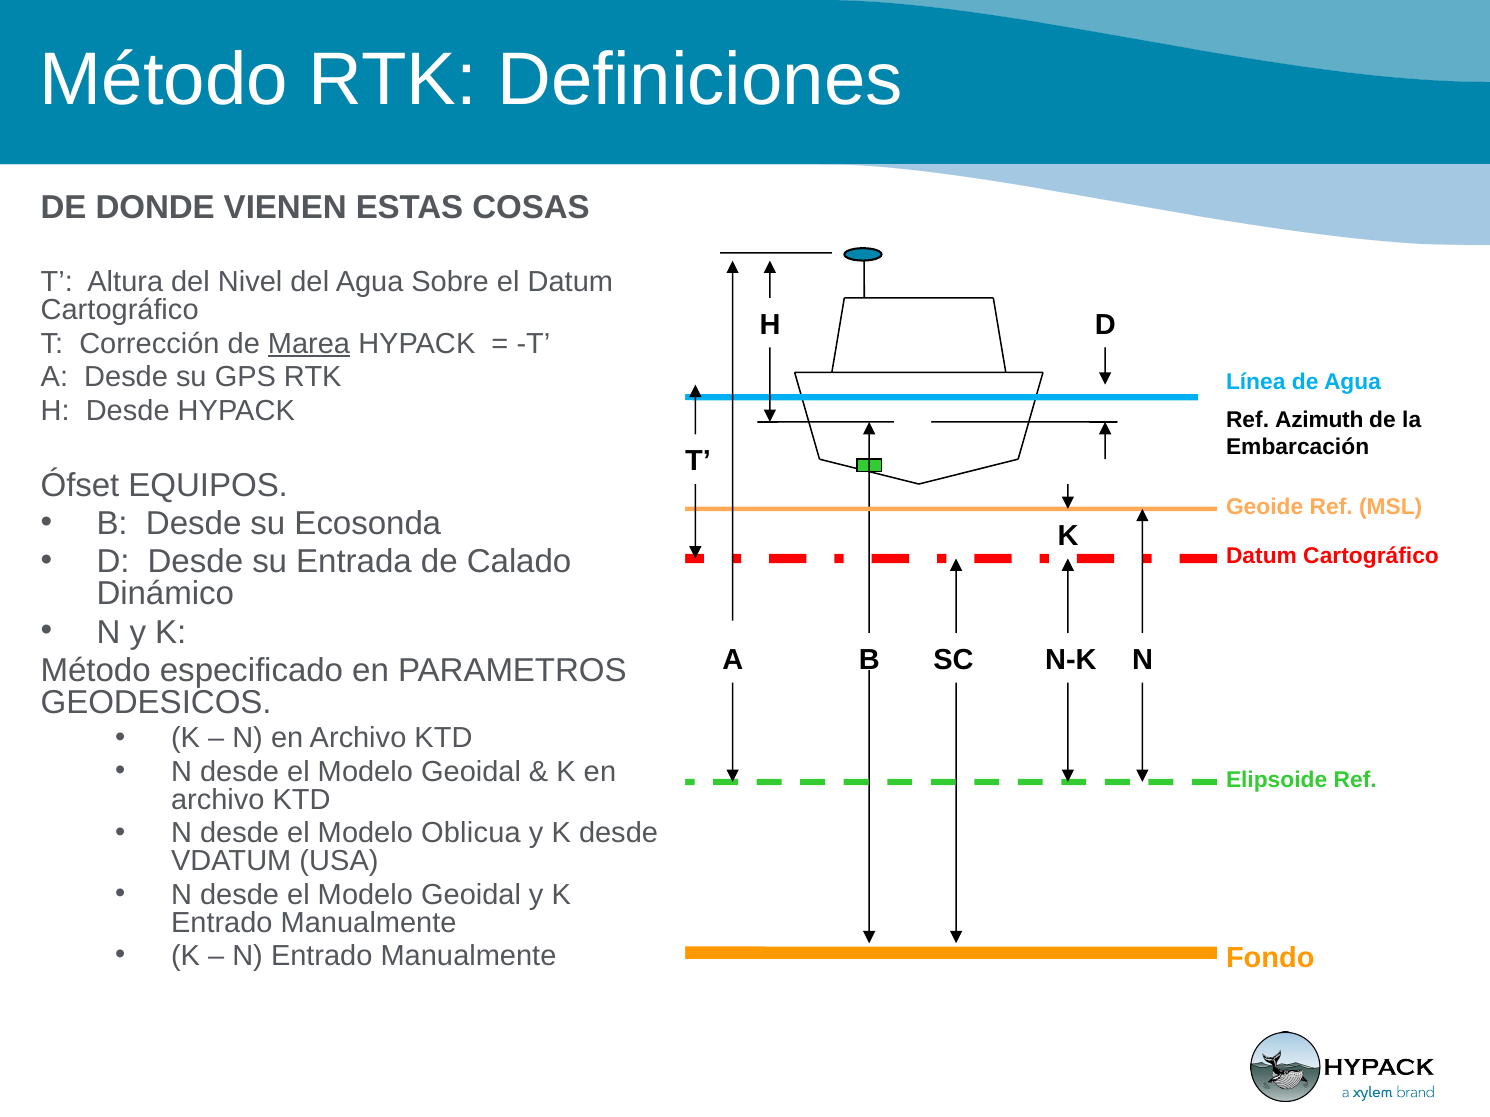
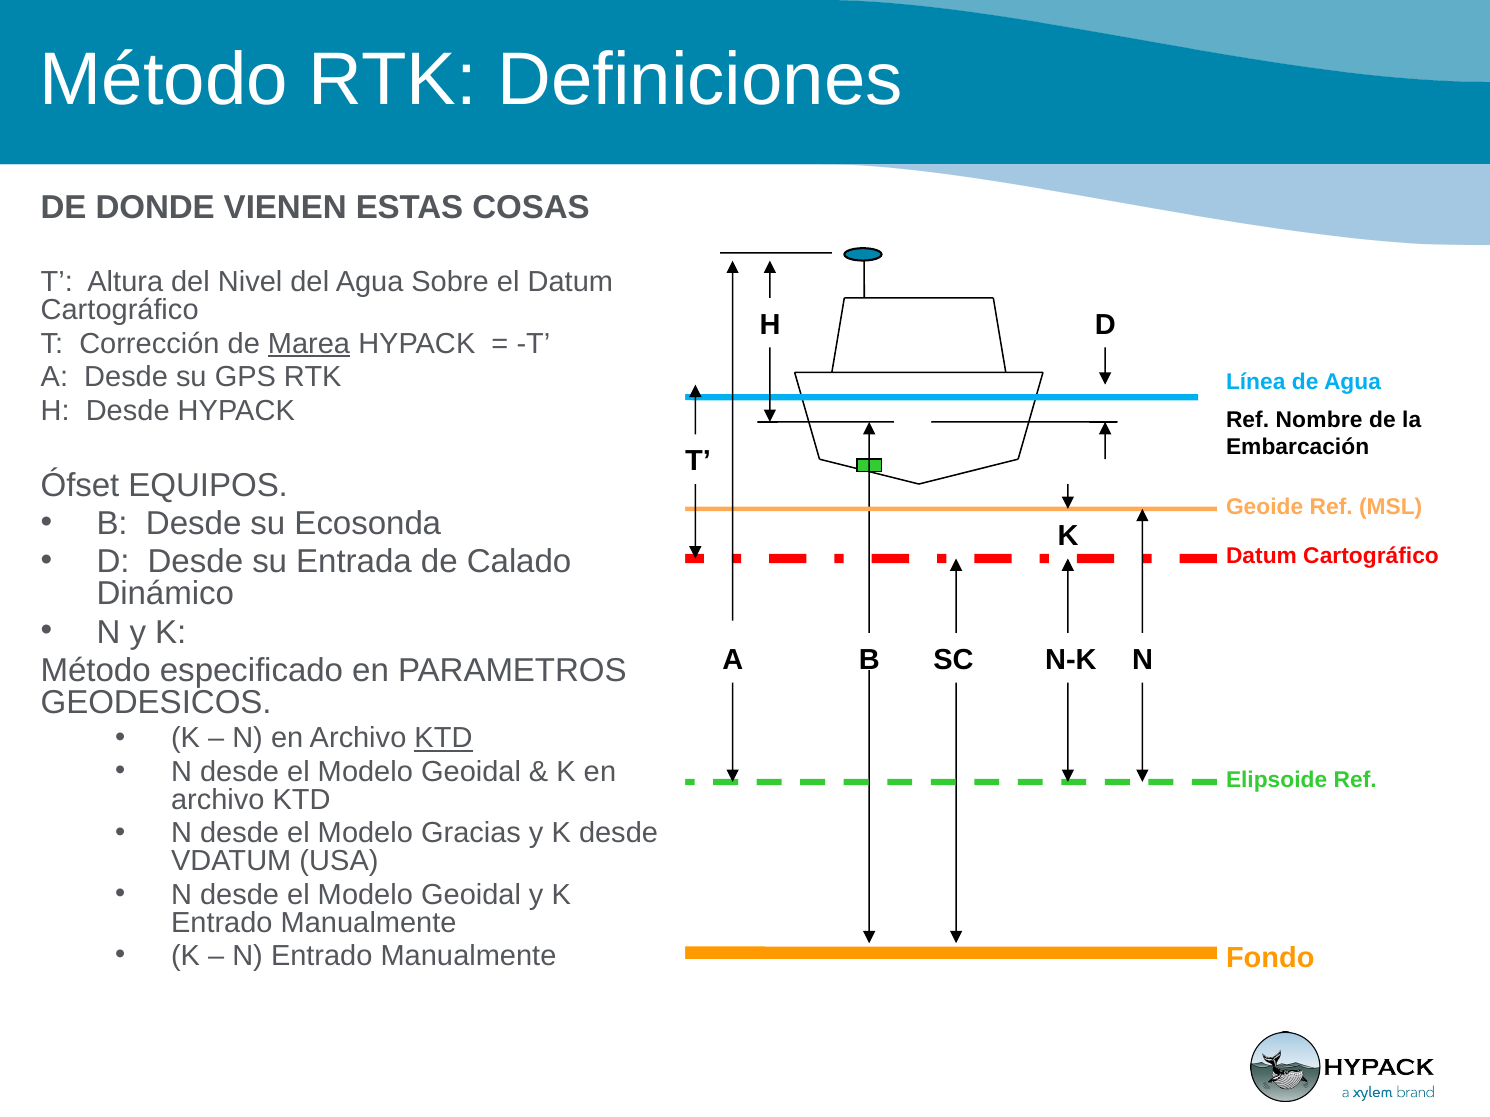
Azimuth: Azimuth -> Nombre (1319, 420)
KTD underline: none -> present (443, 739)
Oblicua: Oblicua -> Gracias (471, 834)
